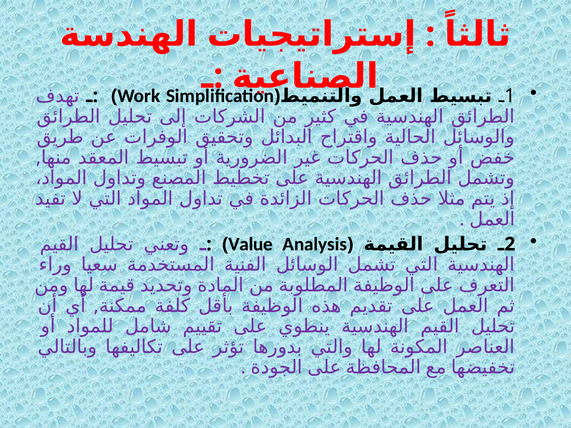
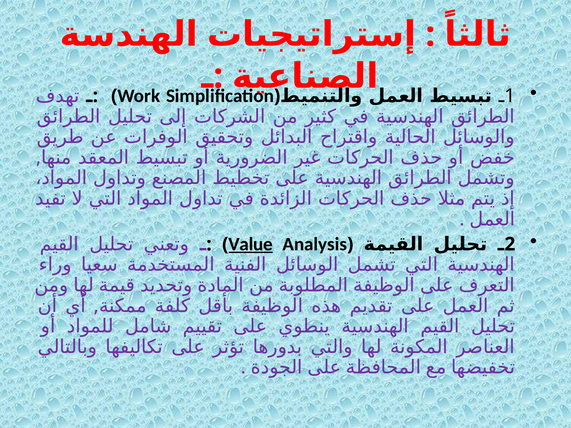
Value underline: none -> present (251, 244)
